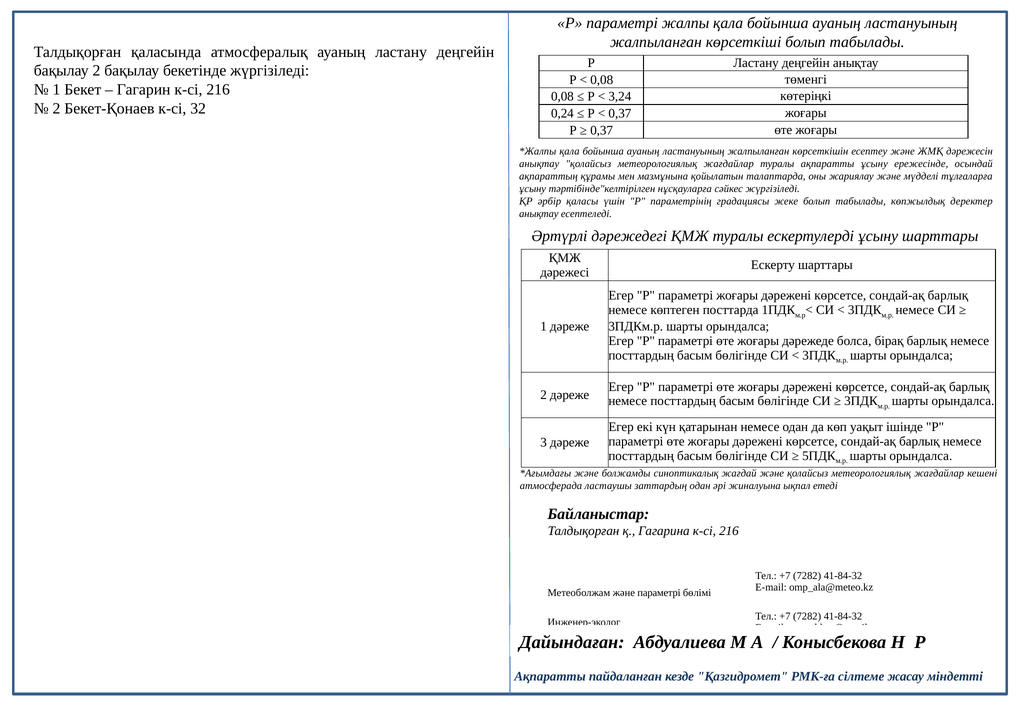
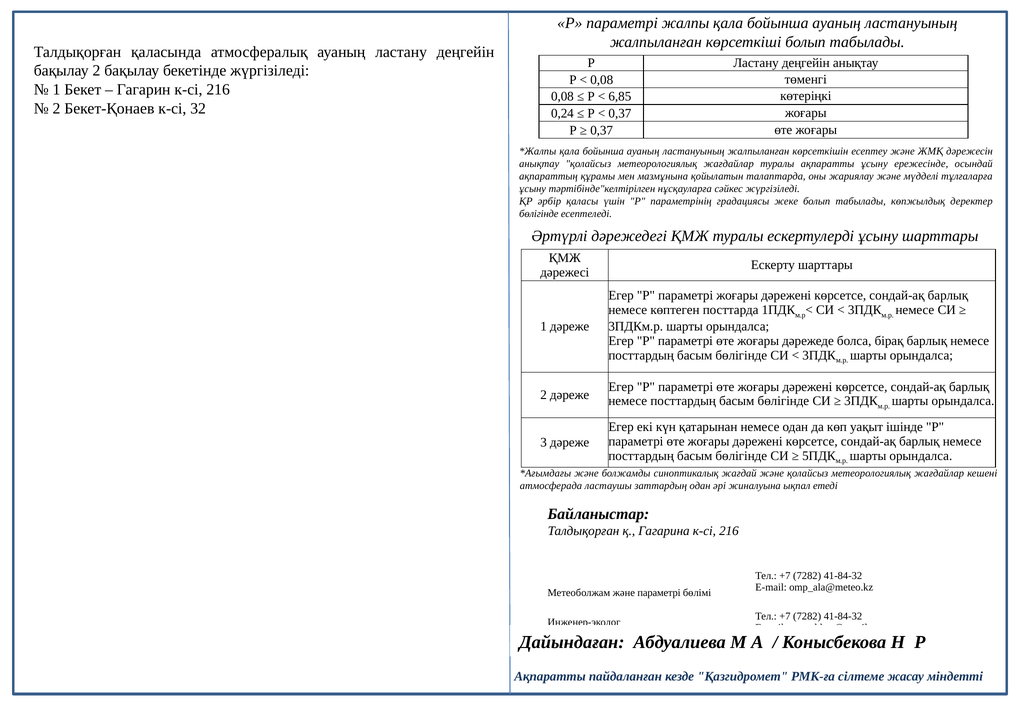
3,24: 3,24 -> 6,85 (620, 97)
анықтау: анықтау -> бөлігінде (539, 214)
